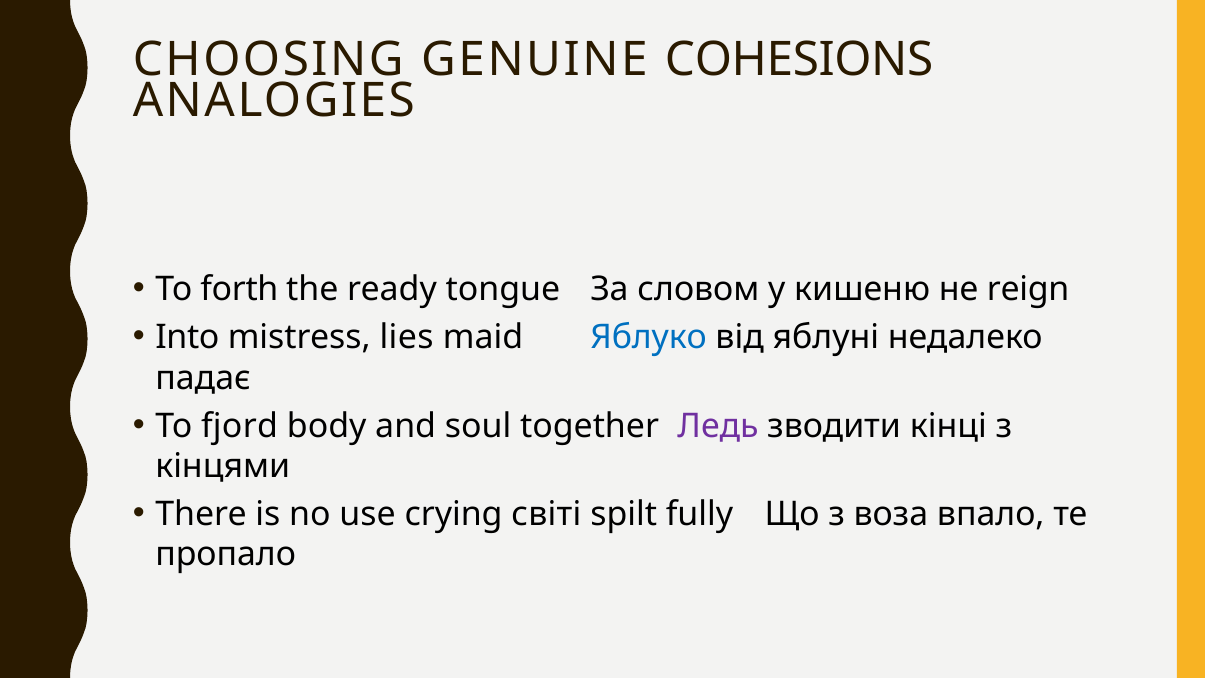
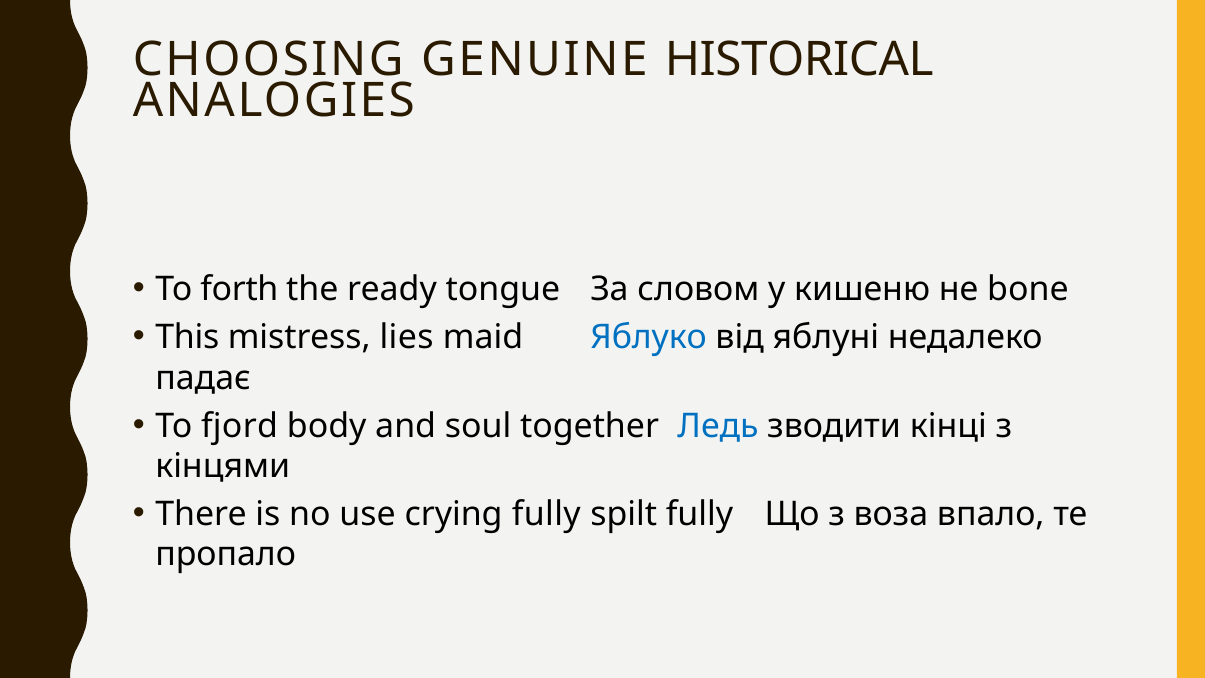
COHESIONS: COHESIONS -> HISTORICAL (799, 60)
reign: reign -> bone (1028, 289)
Into: Into -> This (187, 337)
Ледь colour: purple -> blue (718, 426)
crying світі: світі -> fully (546, 514)
